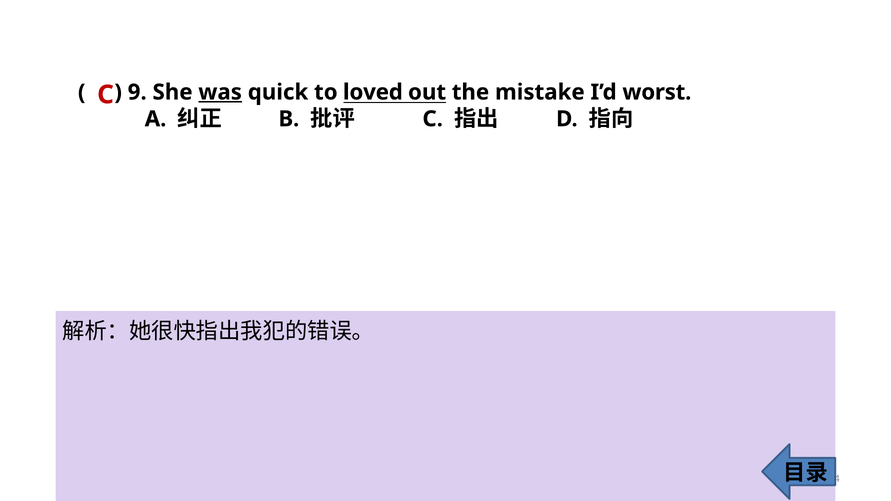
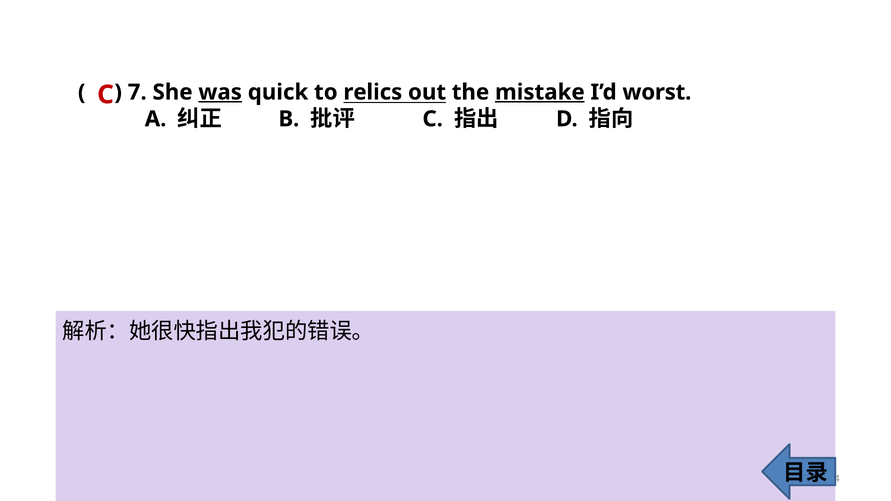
9: 9 -> 7 (137, 92)
loved: loved -> relics (373, 92)
mistake underline: none -> present (540, 92)
